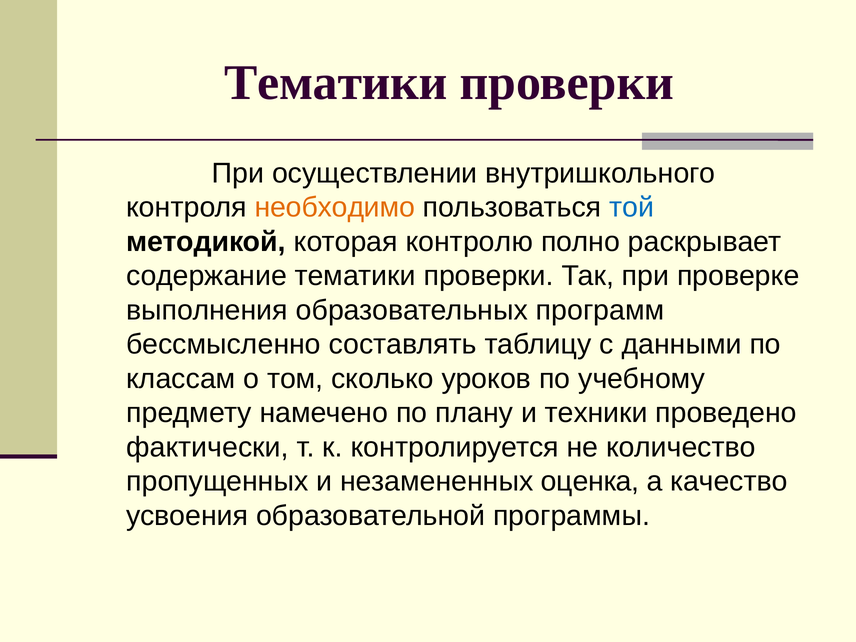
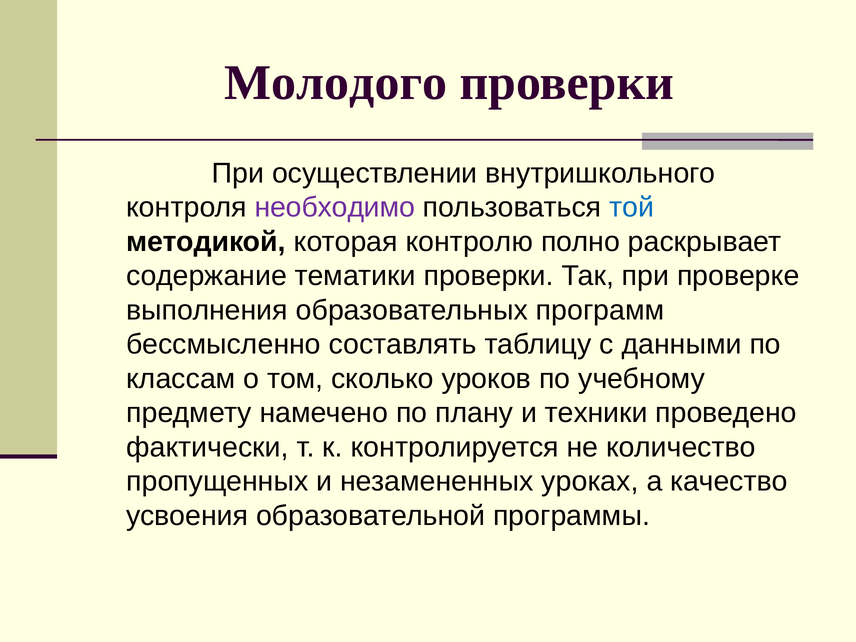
Тематики: Тематики -> Молодого (336, 83)
необходимо colour: orange -> purple (335, 207)
оценка: оценка -> уроках (590, 481)
